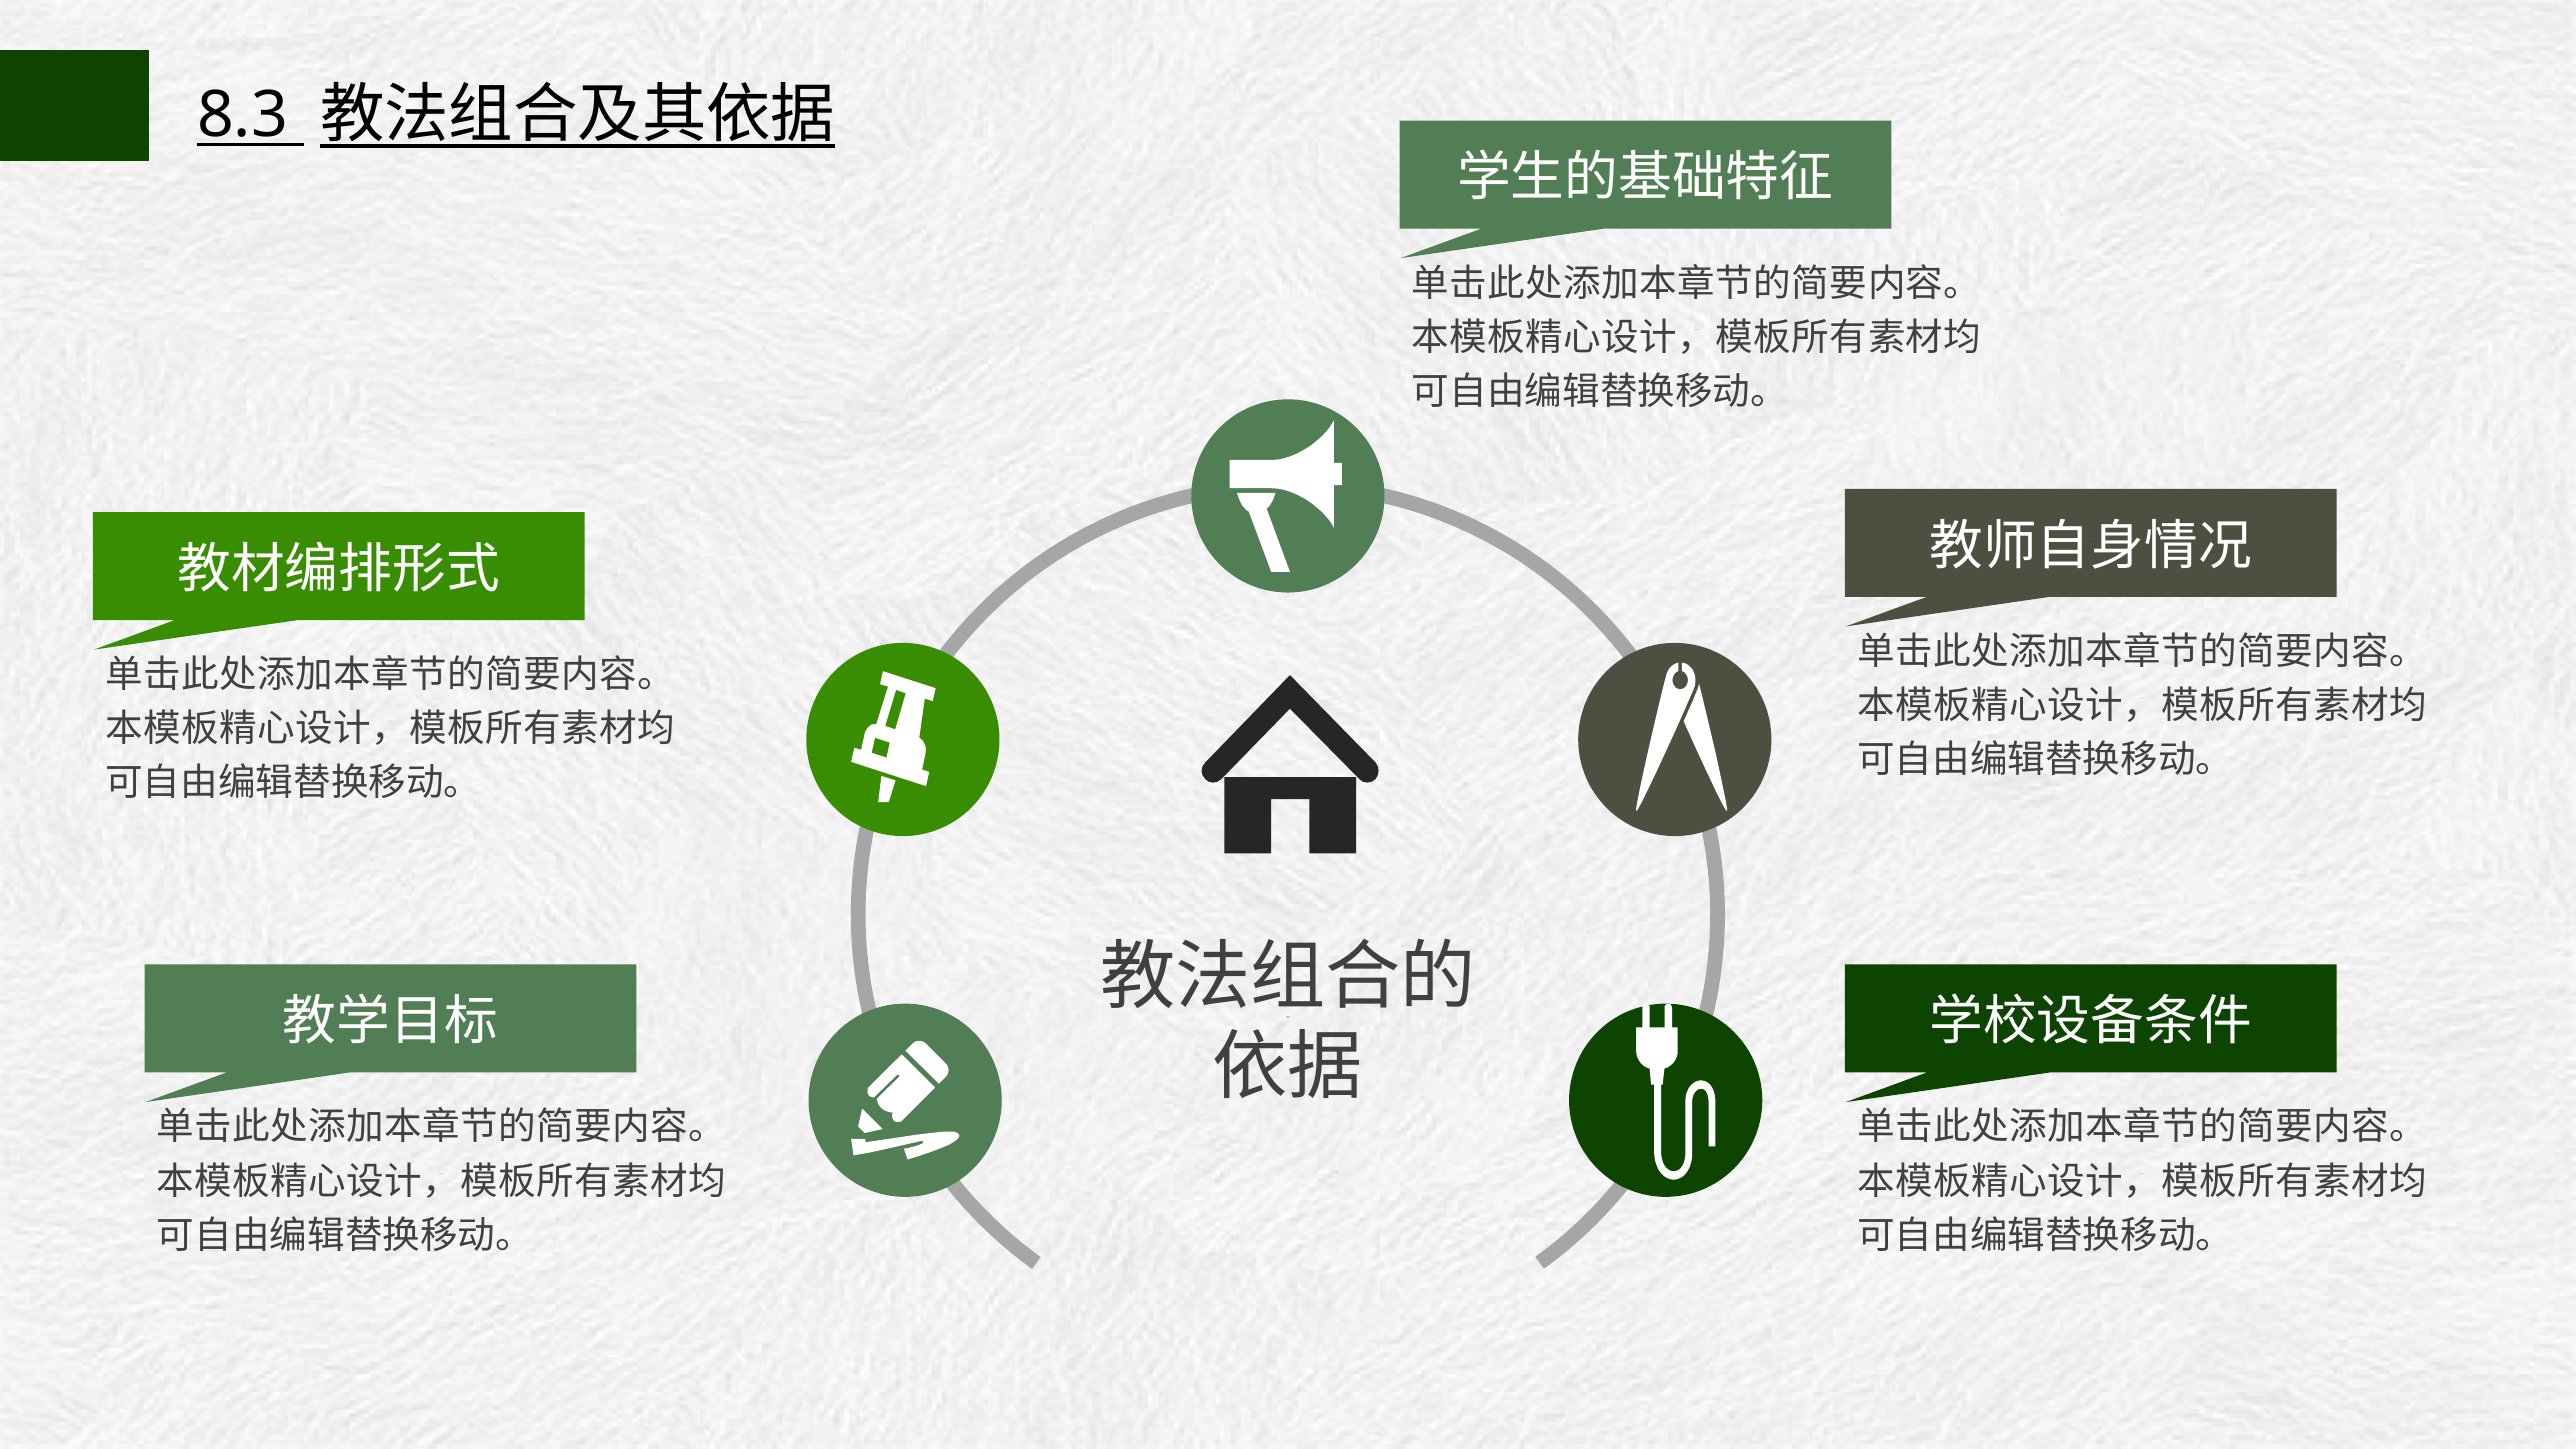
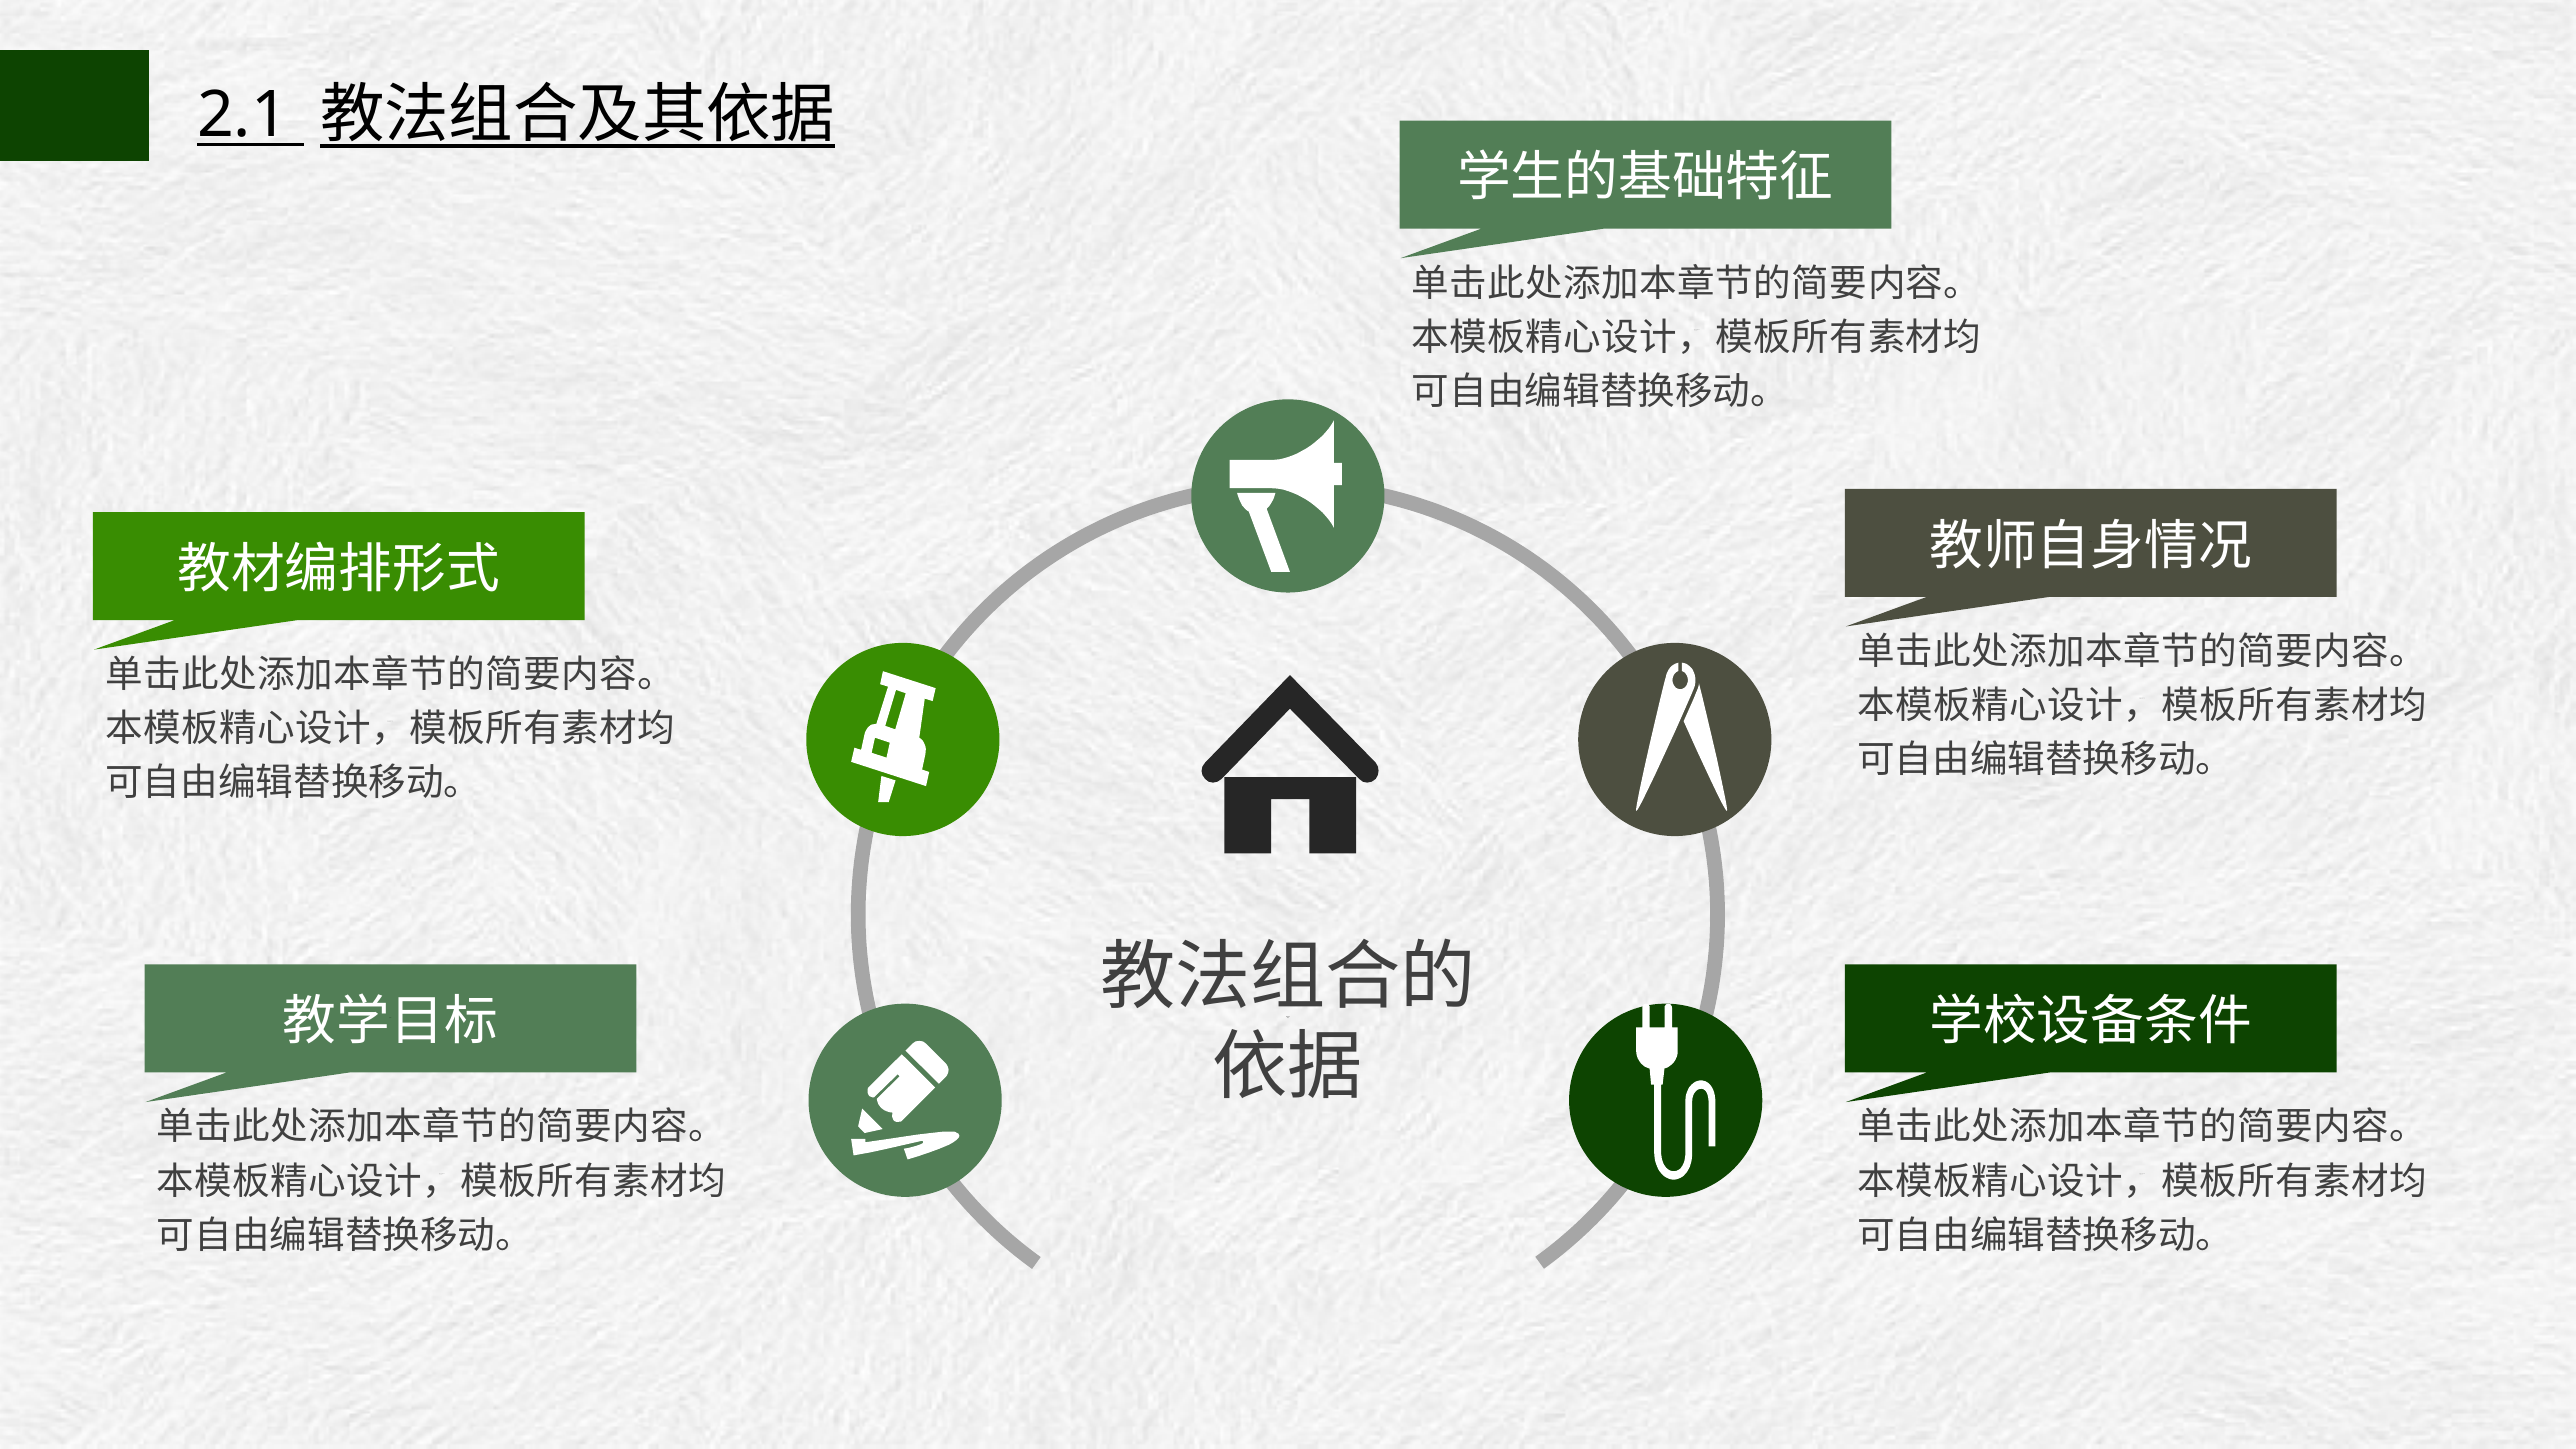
8.3: 8.3 -> 2.1 (243, 115)
